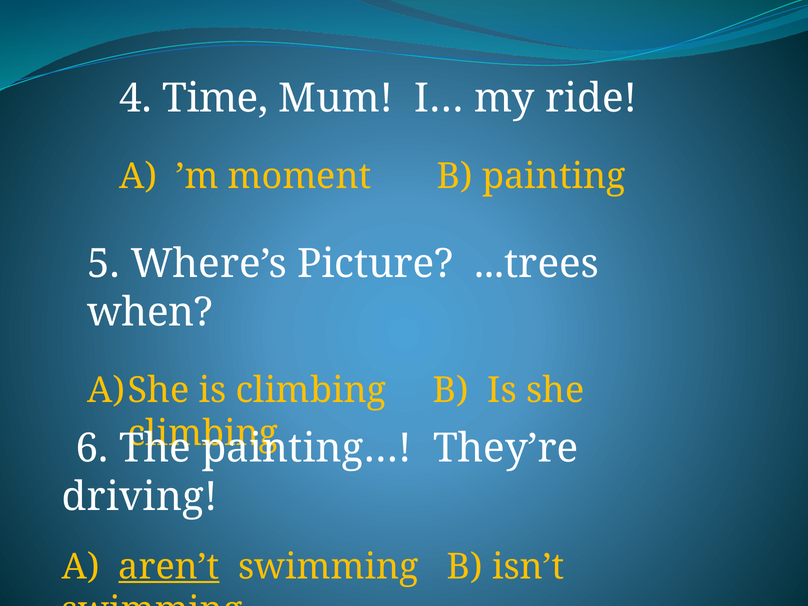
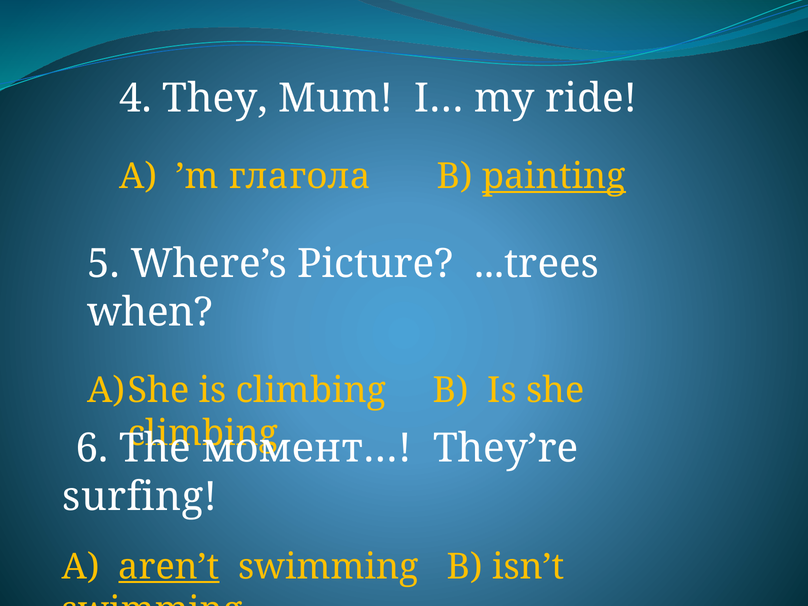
Time: Time -> They (215, 99)
moment: moment -> глагола (300, 176)
painting underline: none -> present (554, 176)
painting…: painting… -> момент… (307, 449)
driving: driving -> surfing (140, 497)
